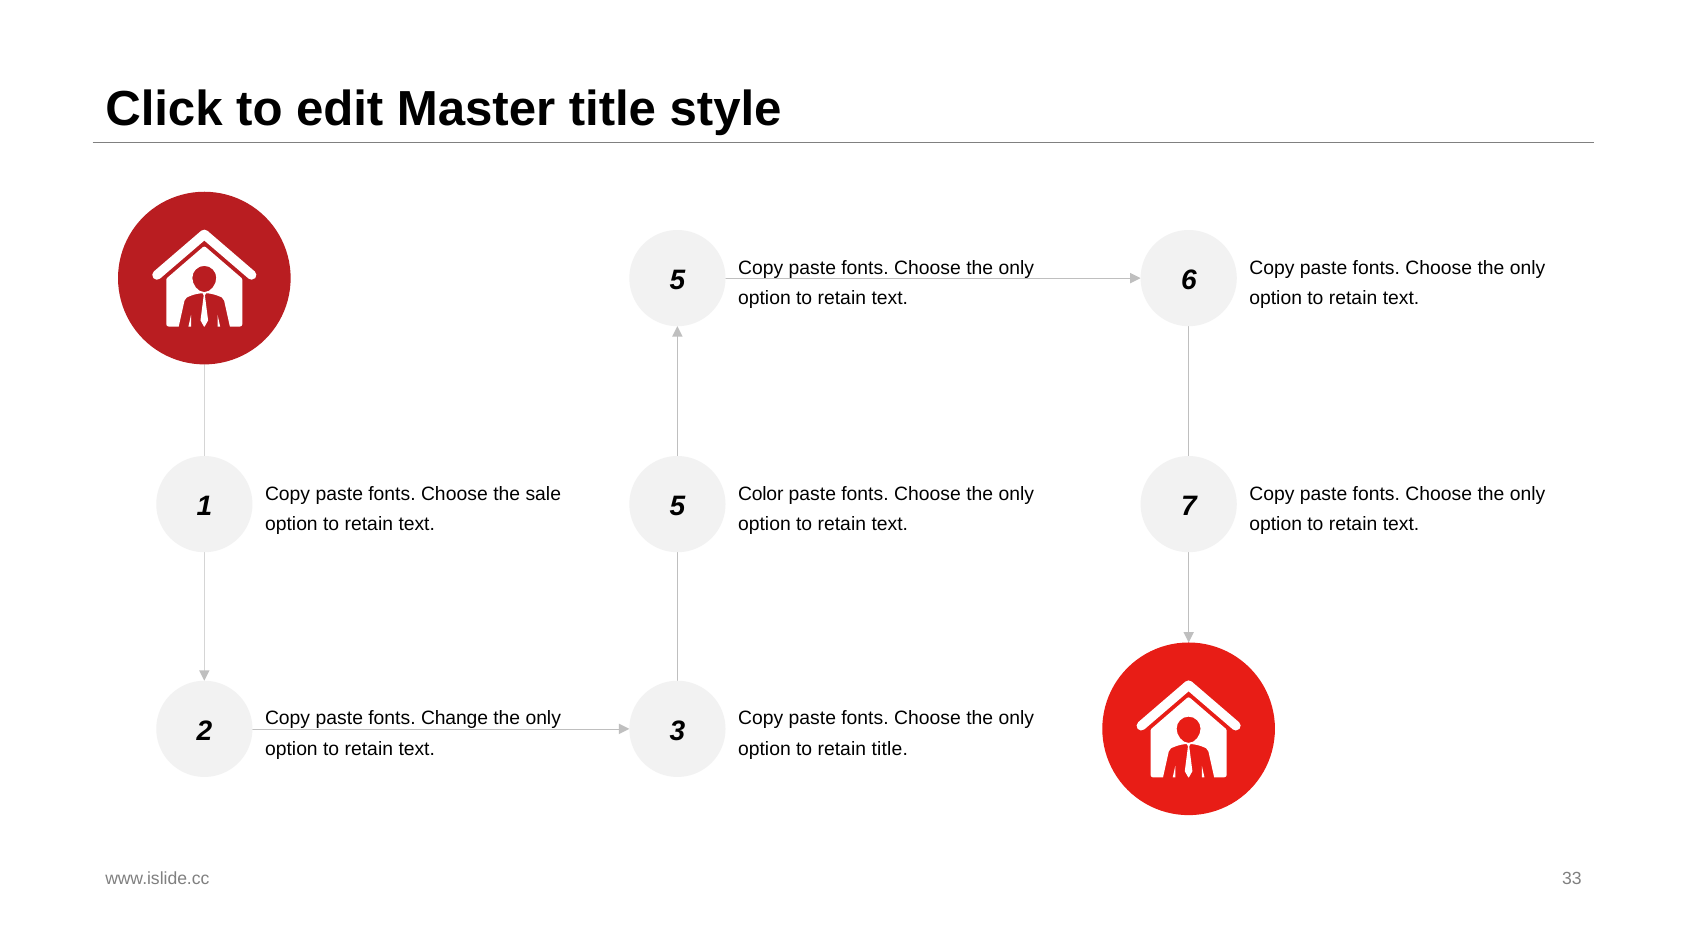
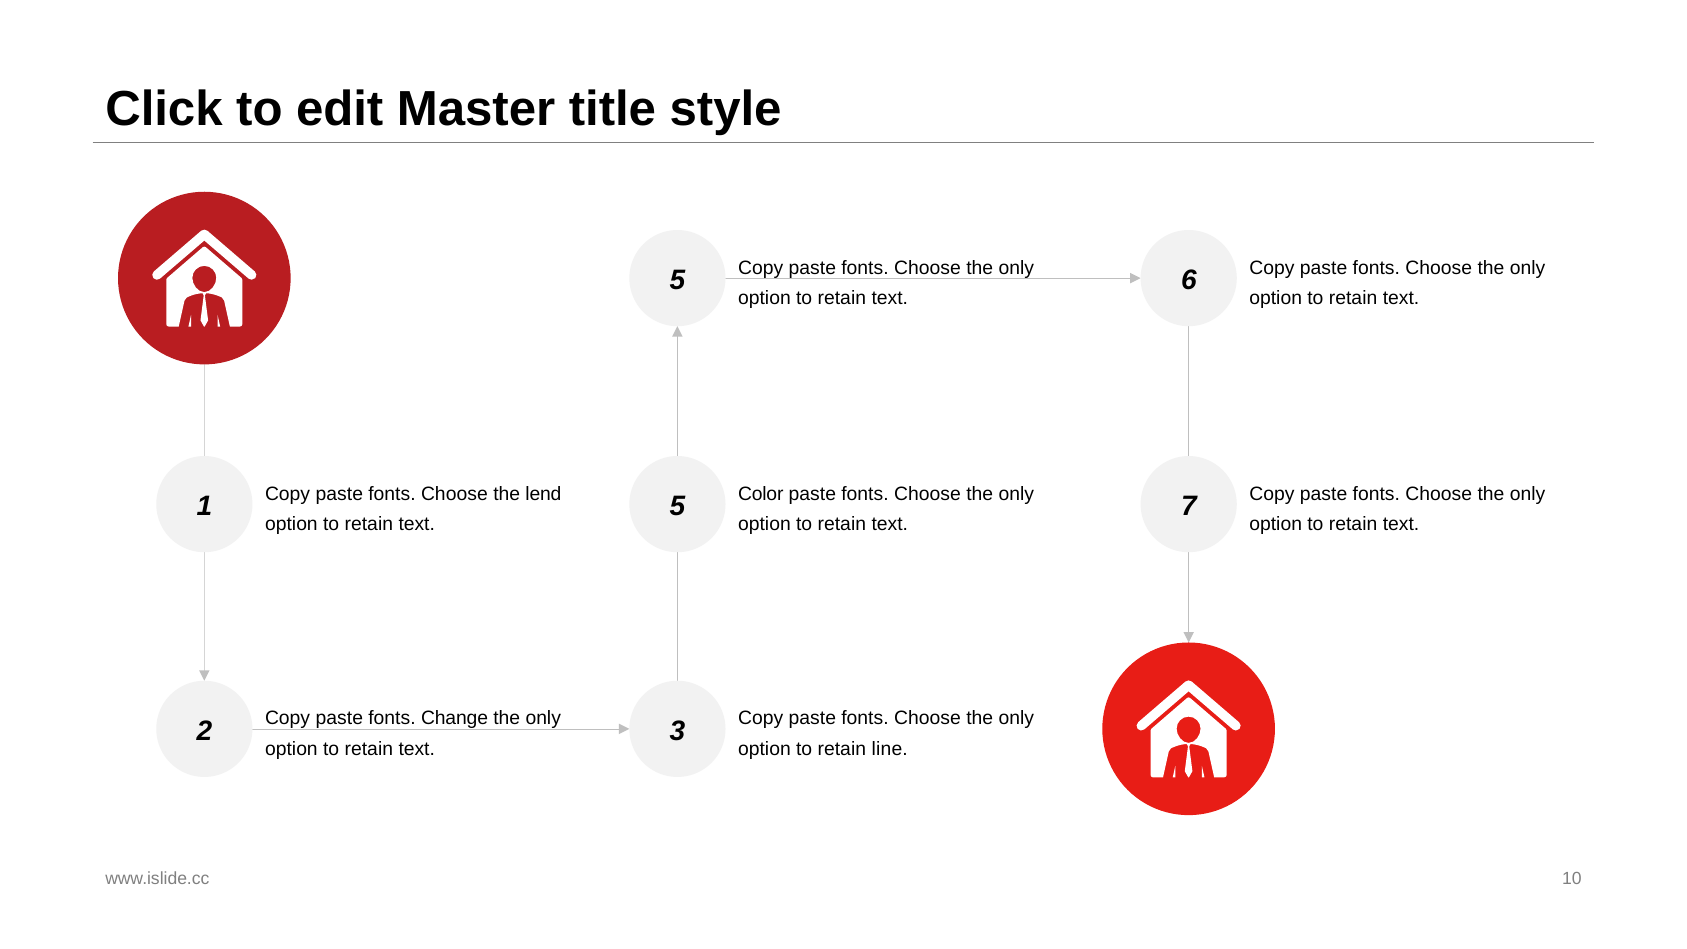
sale: sale -> lend (543, 494)
retain title: title -> line (890, 749)
33: 33 -> 10 (1572, 879)
